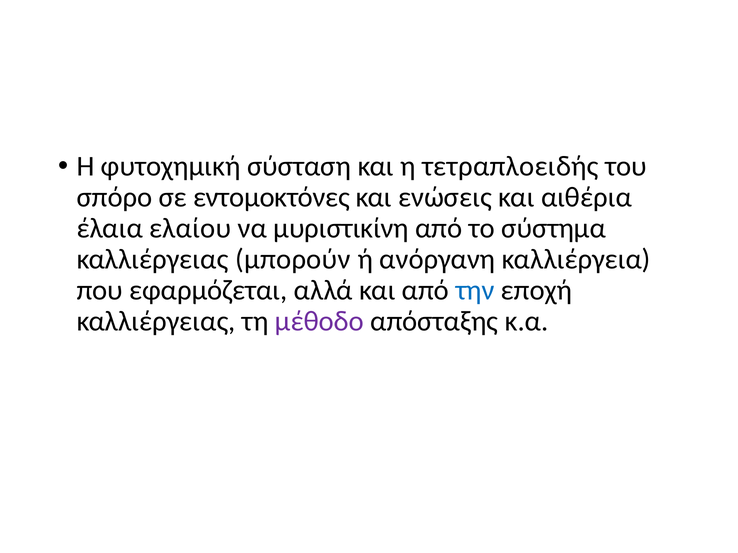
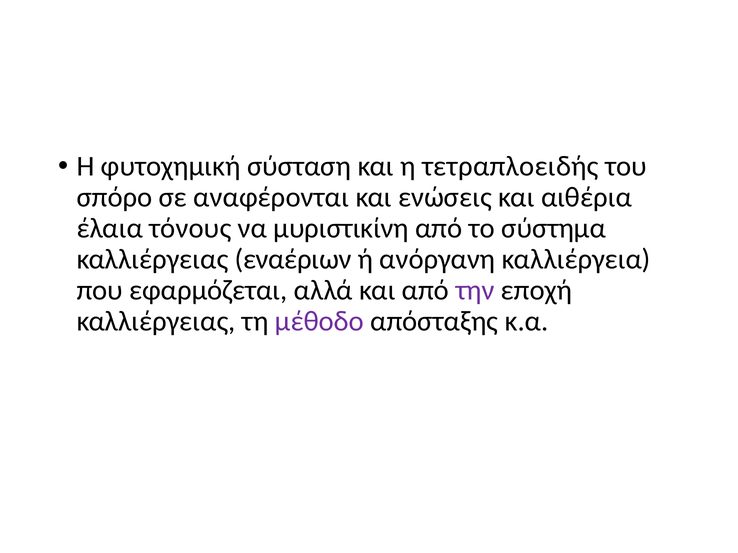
εντομοκτόνες: εντομοκτόνες -> αναφέρονται (271, 197)
ελαίου: ελαίου -> τόνους (190, 228)
μπορούν: μπορούν -> εναέριων (293, 259)
την colour: blue -> purple (475, 290)
